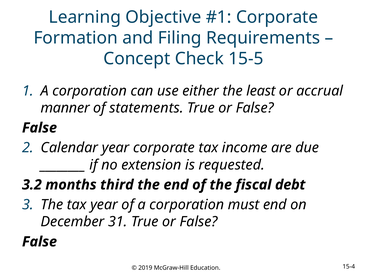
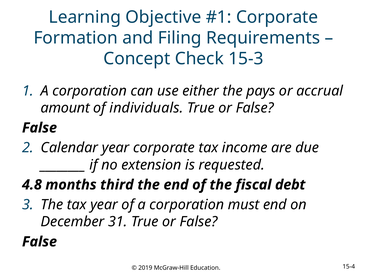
15-5: 15-5 -> 15-3 (246, 59)
least: least -> pays (261, 91)
manner: manner -> amount (65, 108)
statements: statements -> individuals (146, 108)
3.2: 3.2 -> 4.8 (32, 185)
